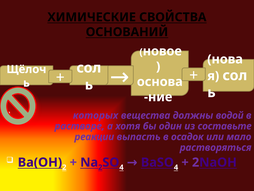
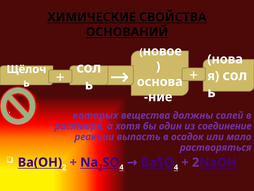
водой: водой -> солей (230, 115)
составьте: составьте -> соединение (225, 126)
